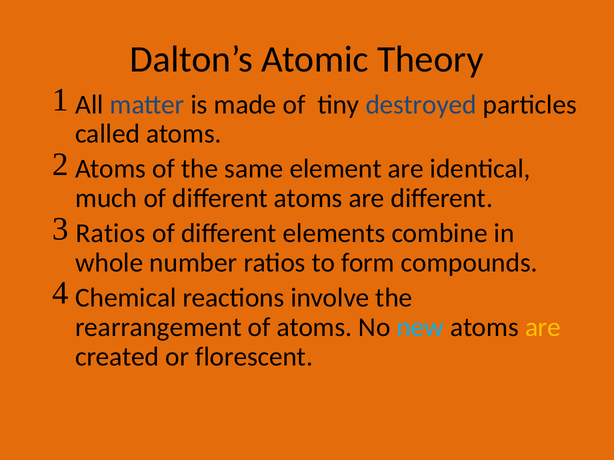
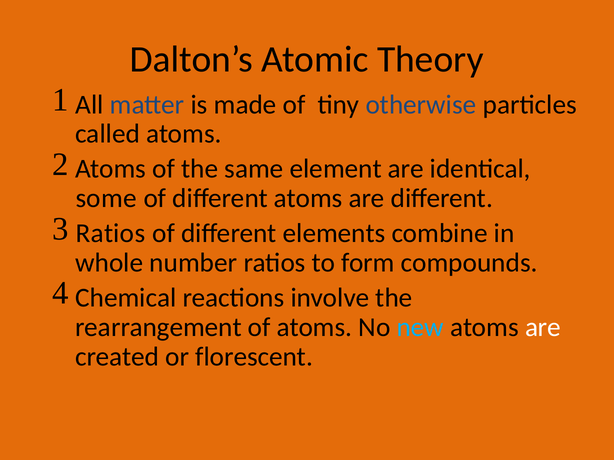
destroyed: destroyed -> otherwise (421, 105)
much: much -> some (106, 199)
are colour: yellow -> white (543, 327)
